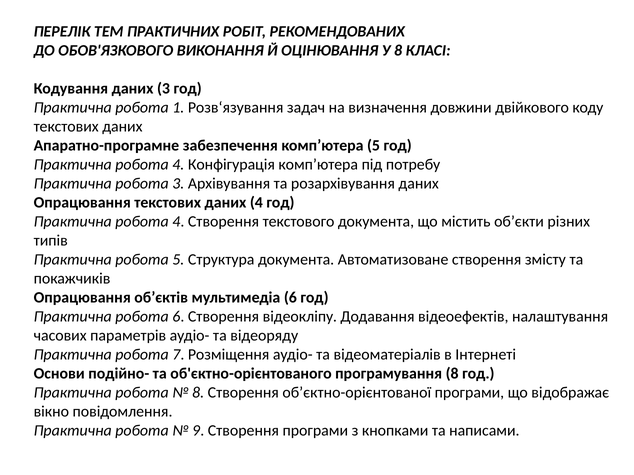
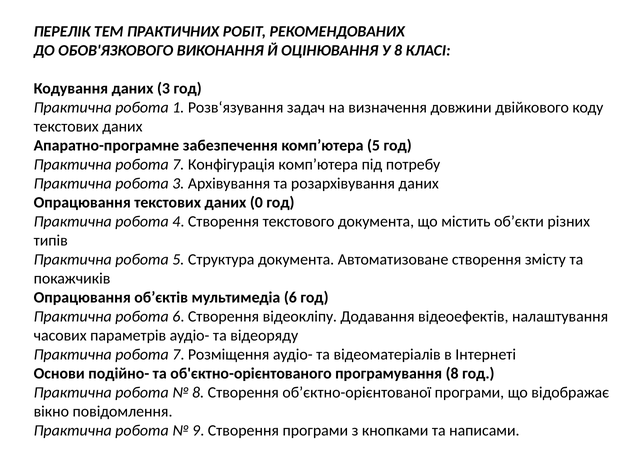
4: 4 -> 7 (178, 165)
даних 4: 4 -> 0 (256, 203)
